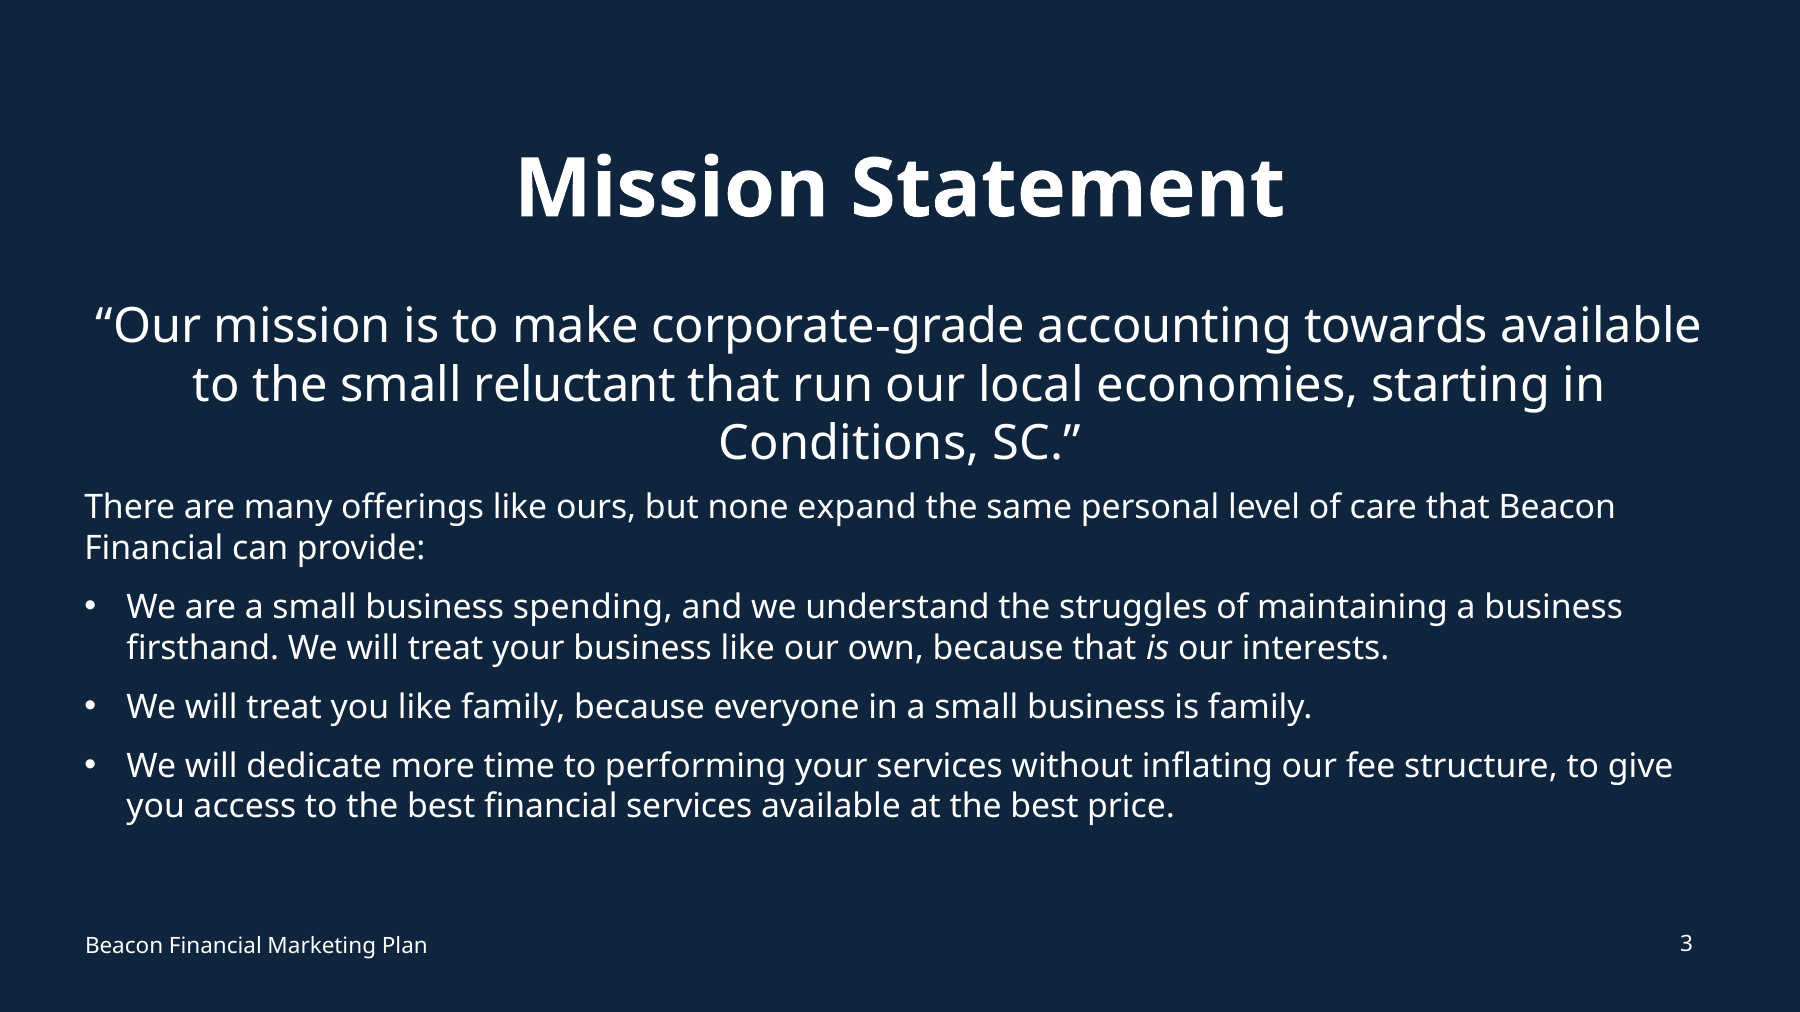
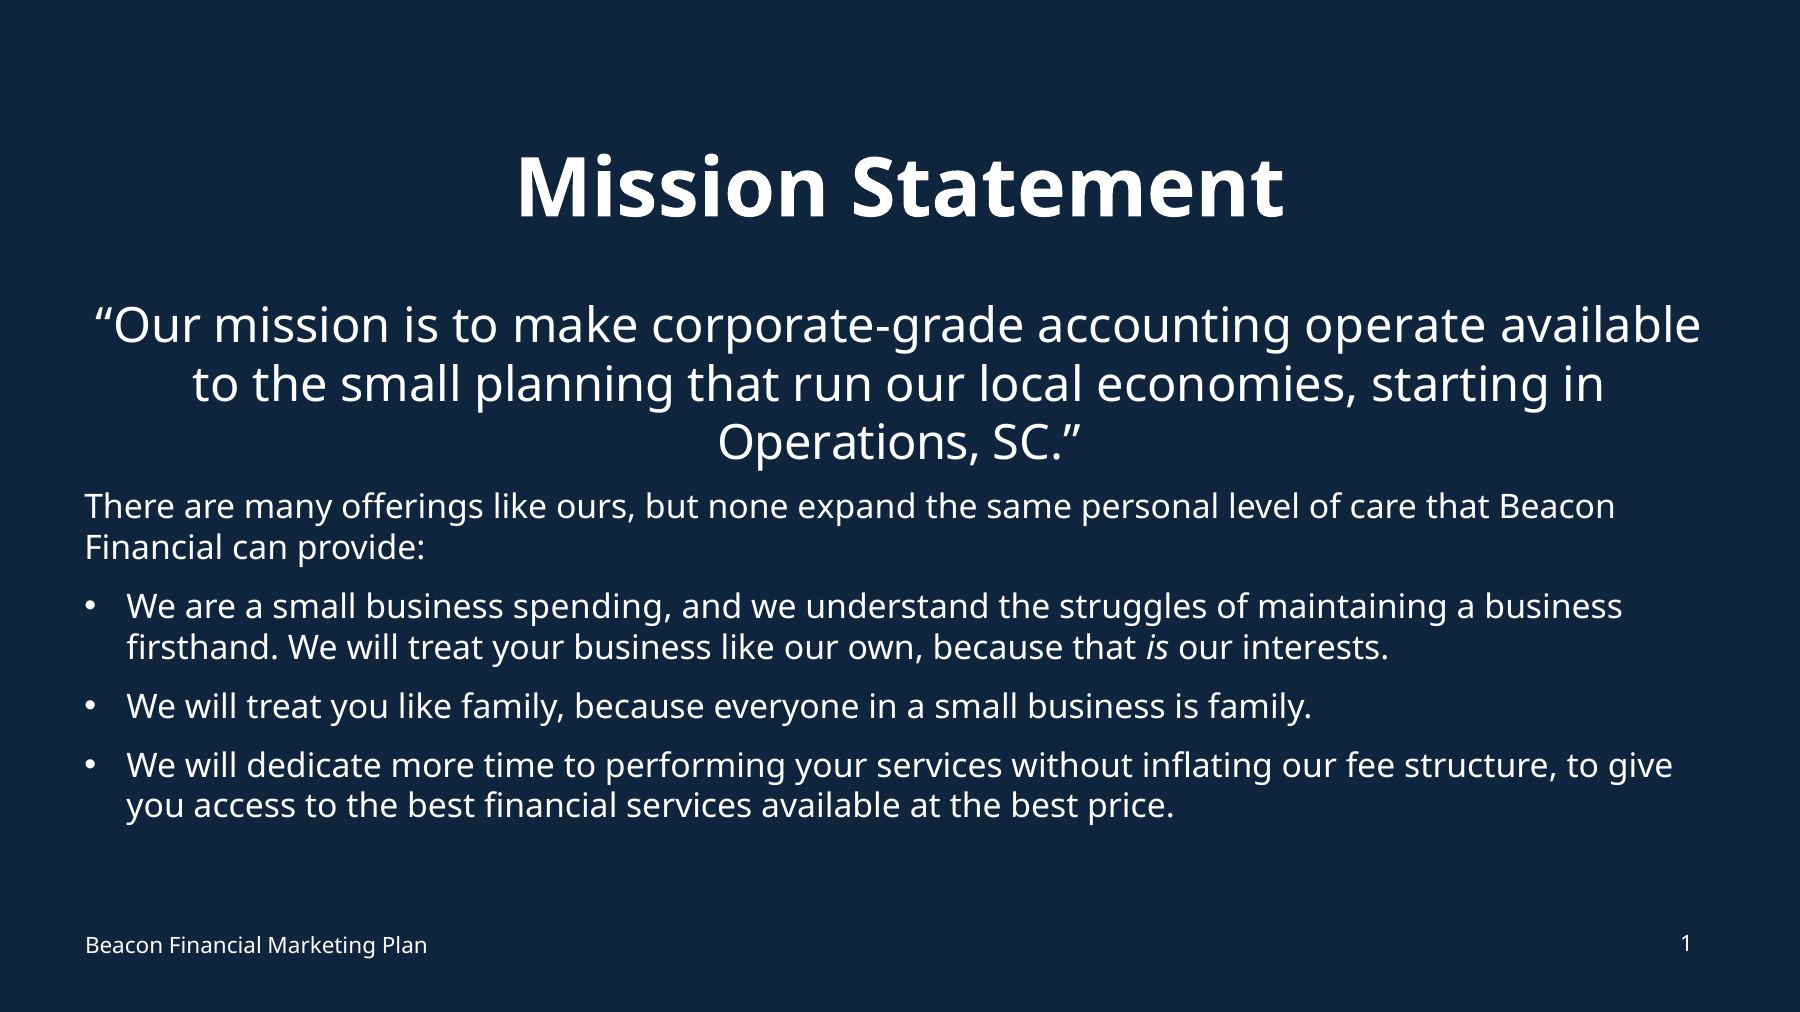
towards: towards -> operate (1396, 327)
reluctant: reluctant -> planning (575, 385)
Conditions: Conditions -> Operations (850, 444)
3: 3 -> 1 (1686, 944)
